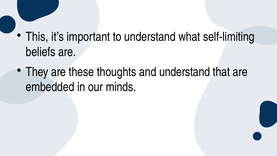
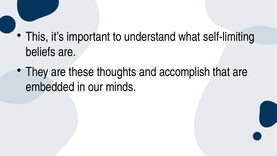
and understand: understand -> accomplish (185, 72)
